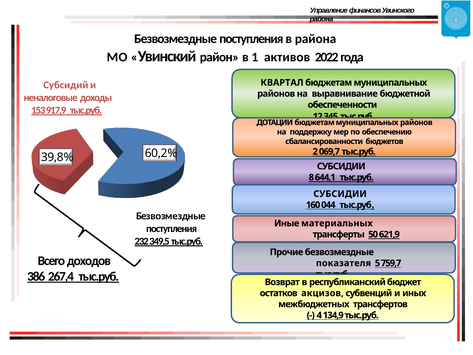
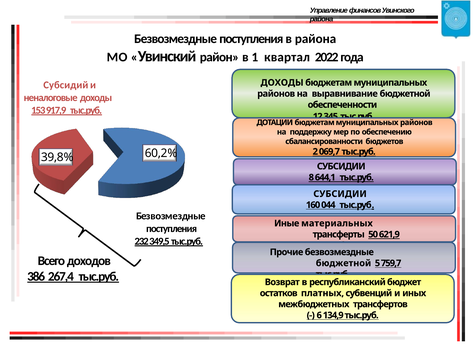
активов: активов -> квартал (287, 57)
КВАРТАЛ: КВАРТАЛ -> ДОХОДЫ (282, 83)
показателя: показателя -> бюджетной (343, 263)
акцизов: акцизов -> платных (323, 293)
4: 4 -> 6 (319, 315)
